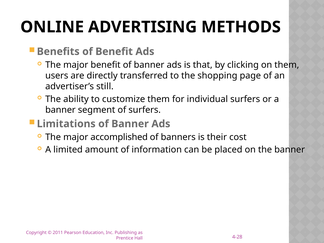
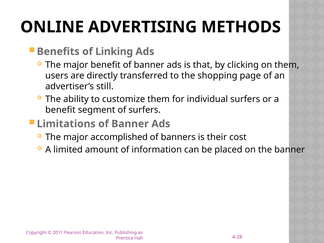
of Benefit: Benefit -> Linking (114, 52)
banner: banner -> benefit (60, 110)
